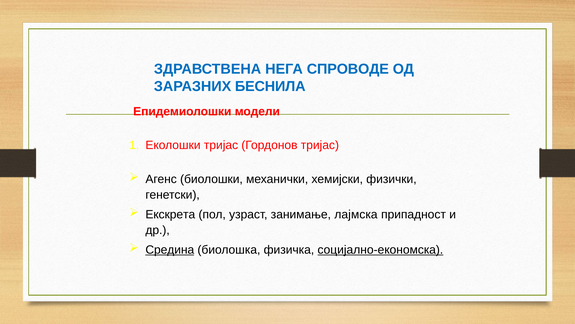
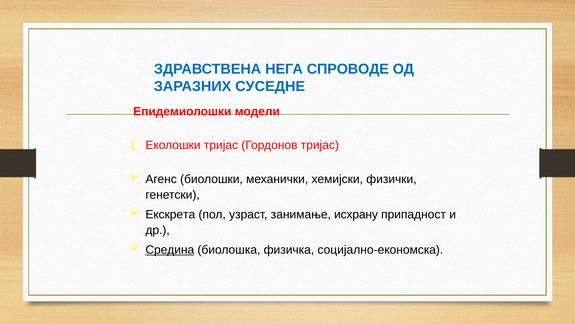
БЕСНИЛА: БЕСНИЛА -> СУСЕДНЕ (270, 86)
лајмска: лајмска -> исхрану (356, 214)
социјално-економска underline: present -> none (380, 249)
